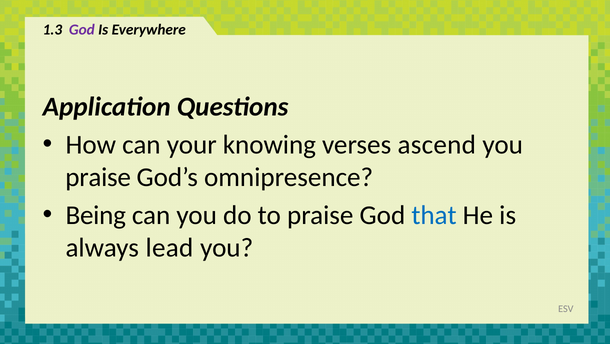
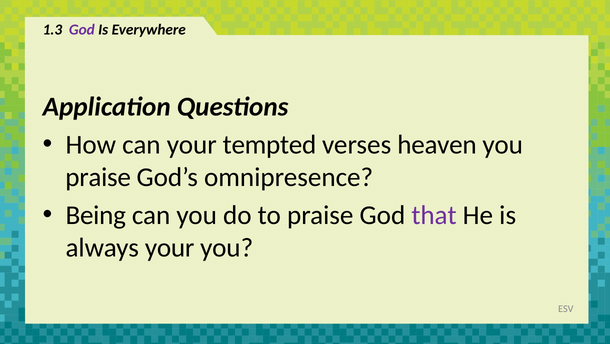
knowing: knowing -> tempted (270, 145)
ascend: ascend -> heaven (437, 145)
that colour: blue -> purple (434, 215)
always lead: lead -> your (170, 248)
